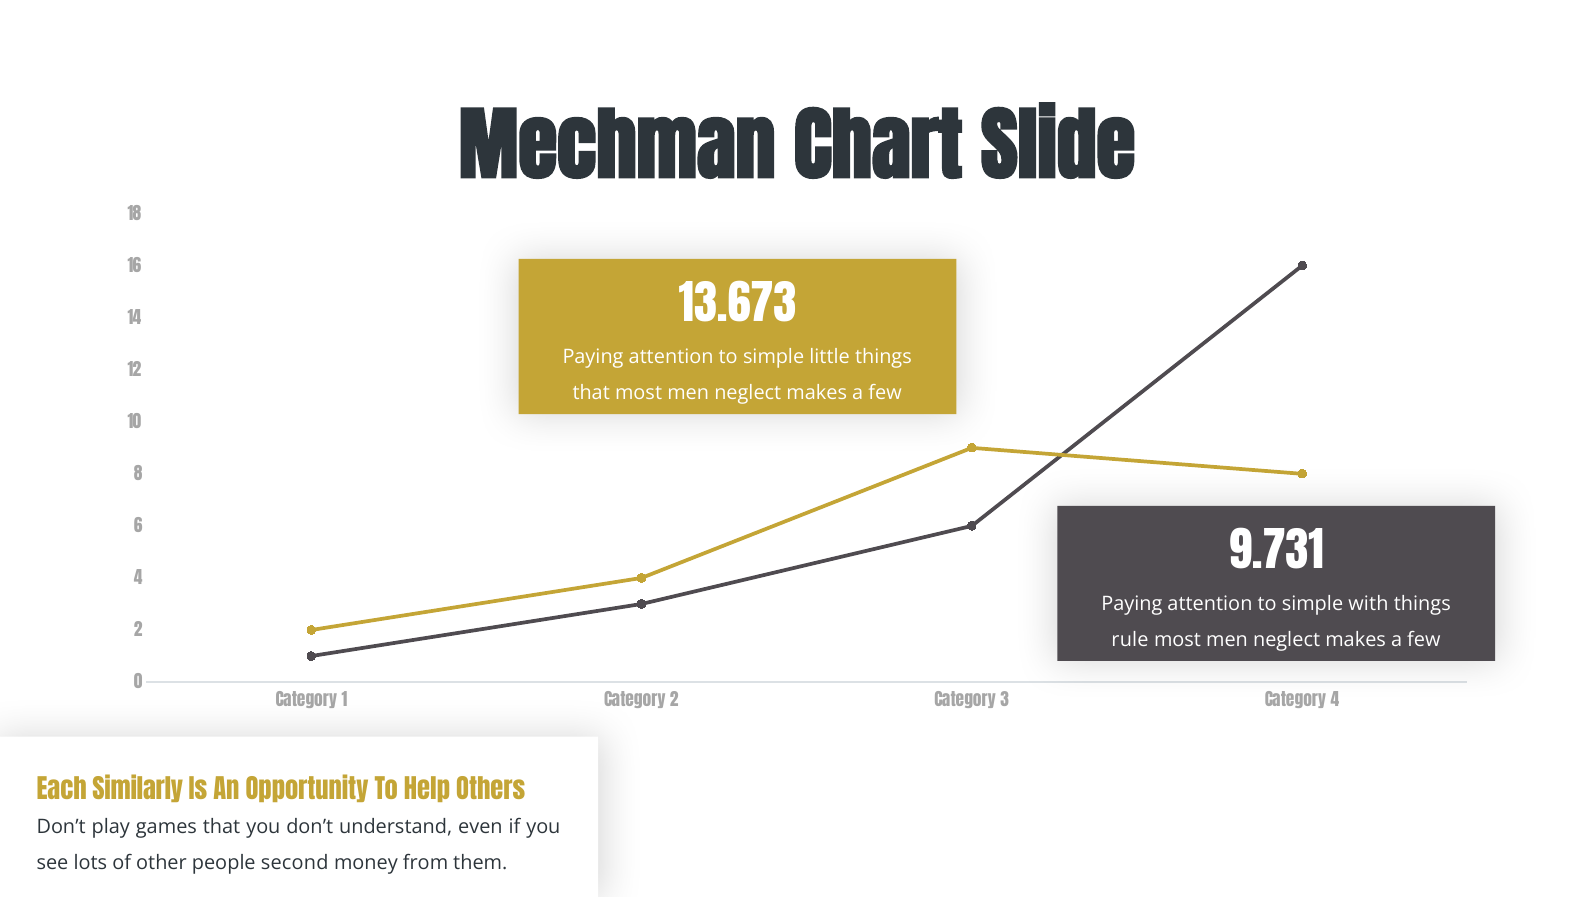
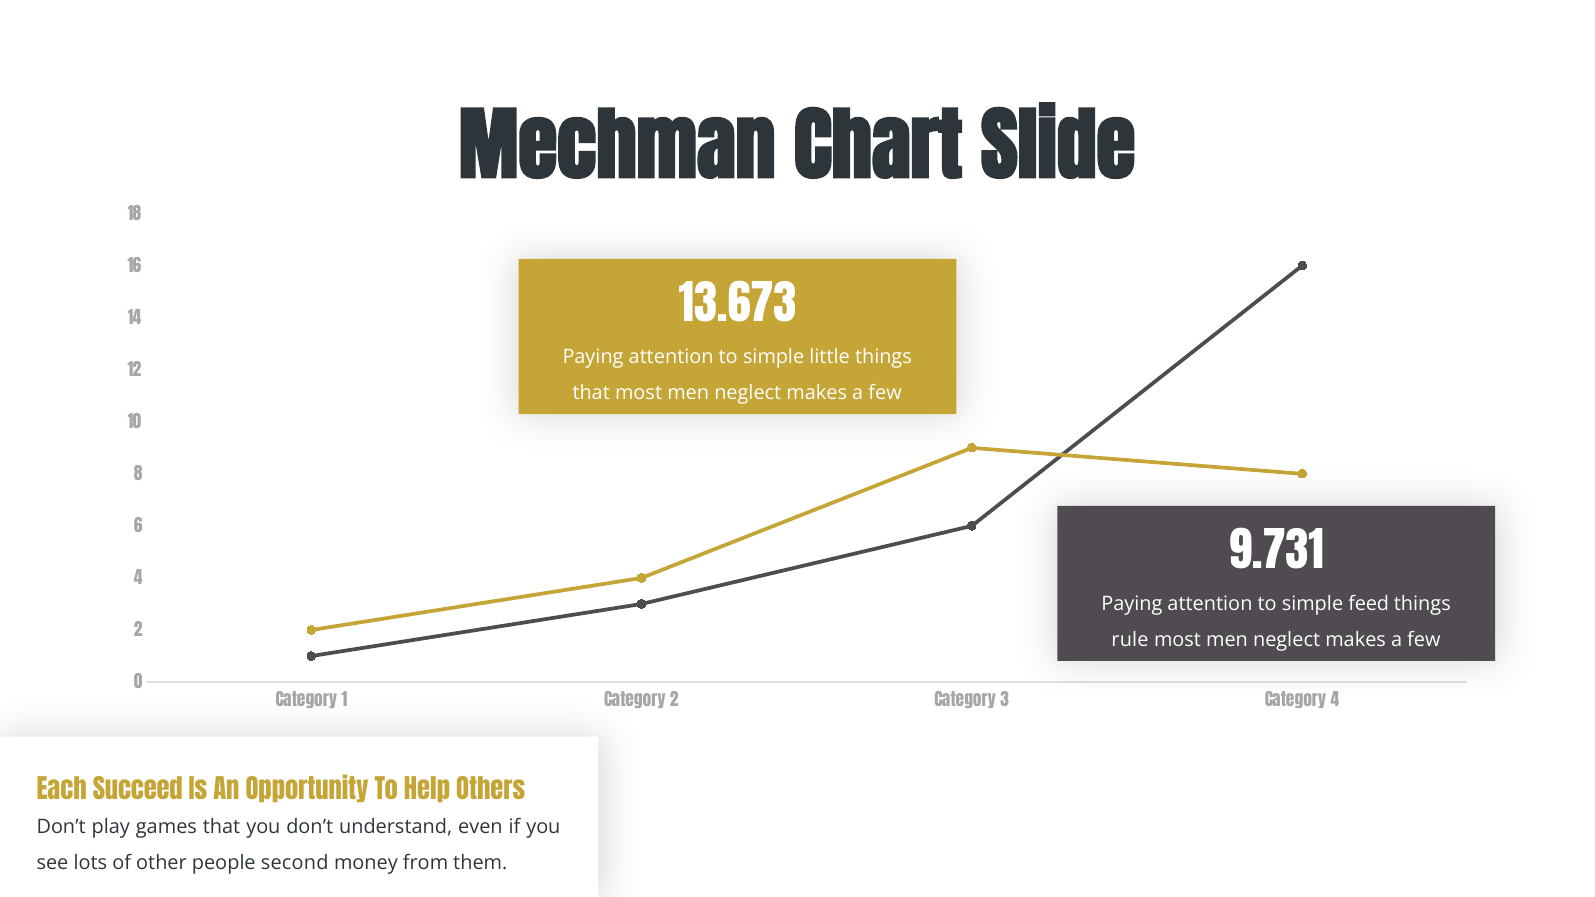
with: with -> feed (1369, 604)
Similarly: Similarly -> Succeed (138, 791)
